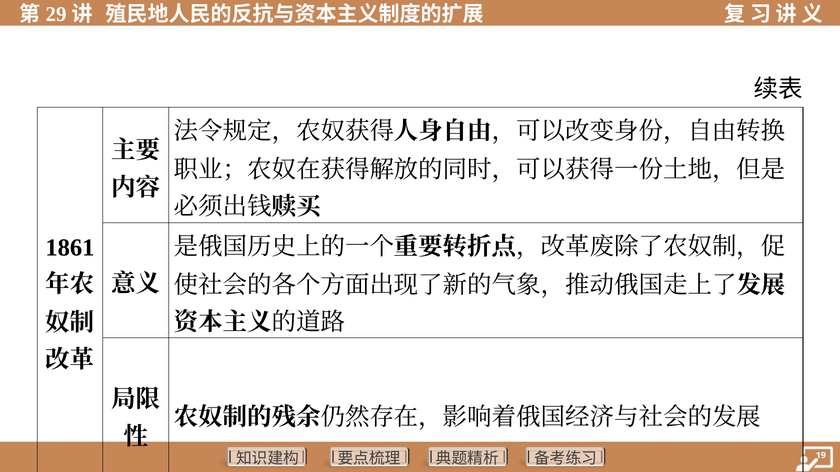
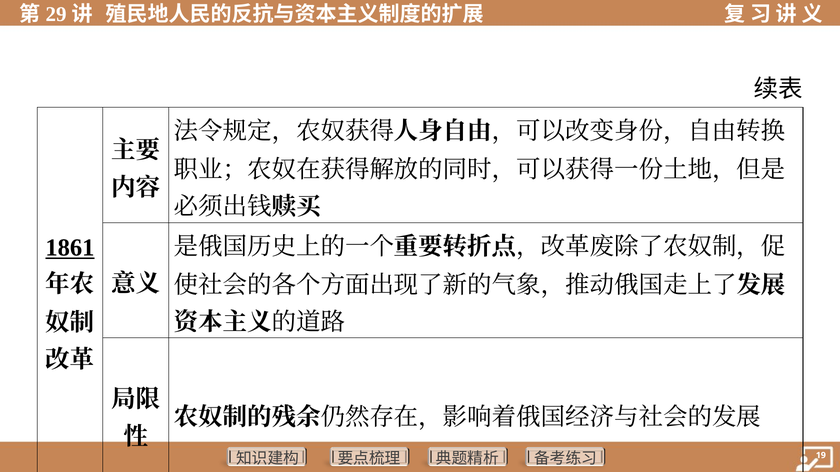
1861 underline: none -> present (70, 248)
